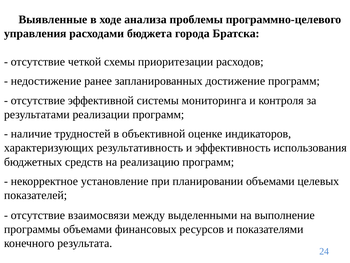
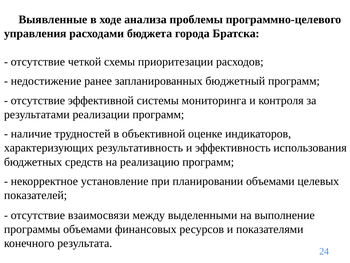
достижение: достижение -> бюджетный (235, 81)
